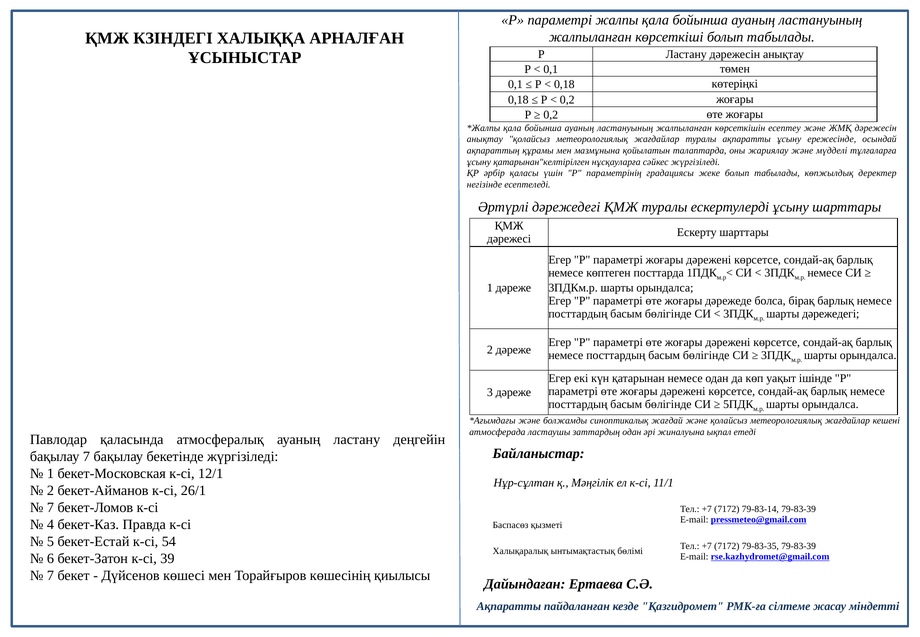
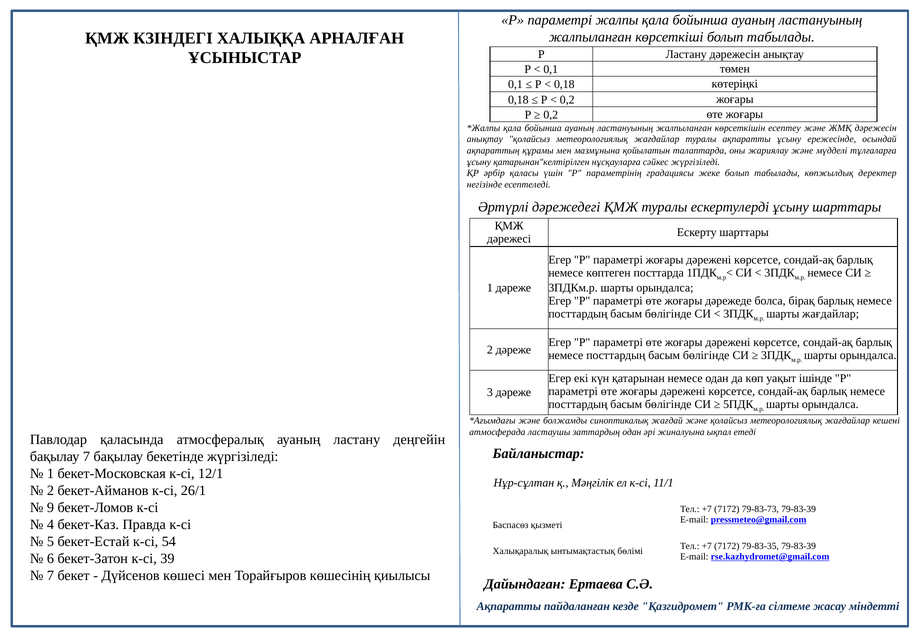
шарты дәрежедегі: дәрежедегі -> жағдайлар (831, 314)
7: 7 -> 9 (50, 508)
79-83-14: 79-83-14 -> 79-83-73 (760, 509)
